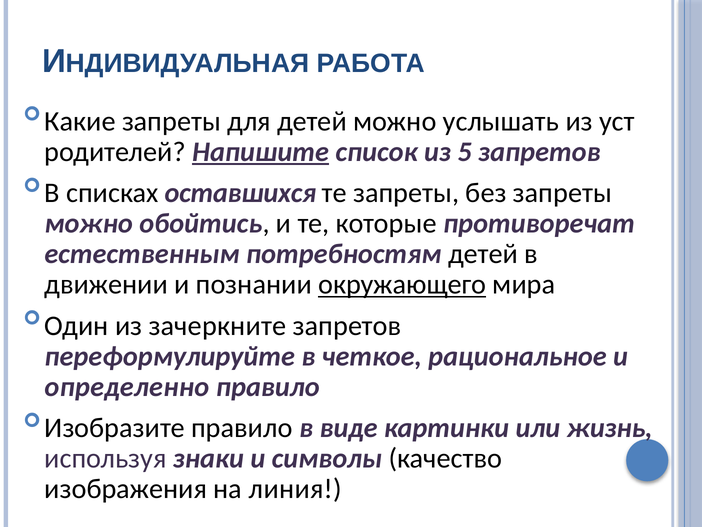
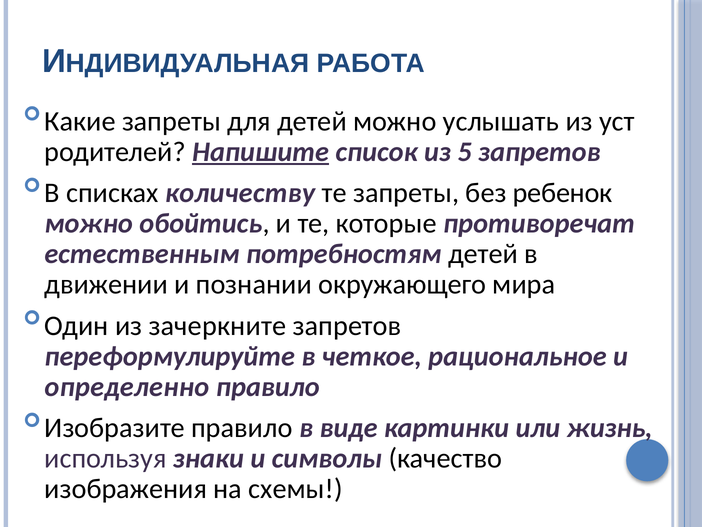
оставшихся: оставшихся -> количеству (240, 193)
без запреты: запреты -> ребенок (563, 193)
окружающего underline: present -> none (402, 284)
линия: линия -> схемы (295, 489)
